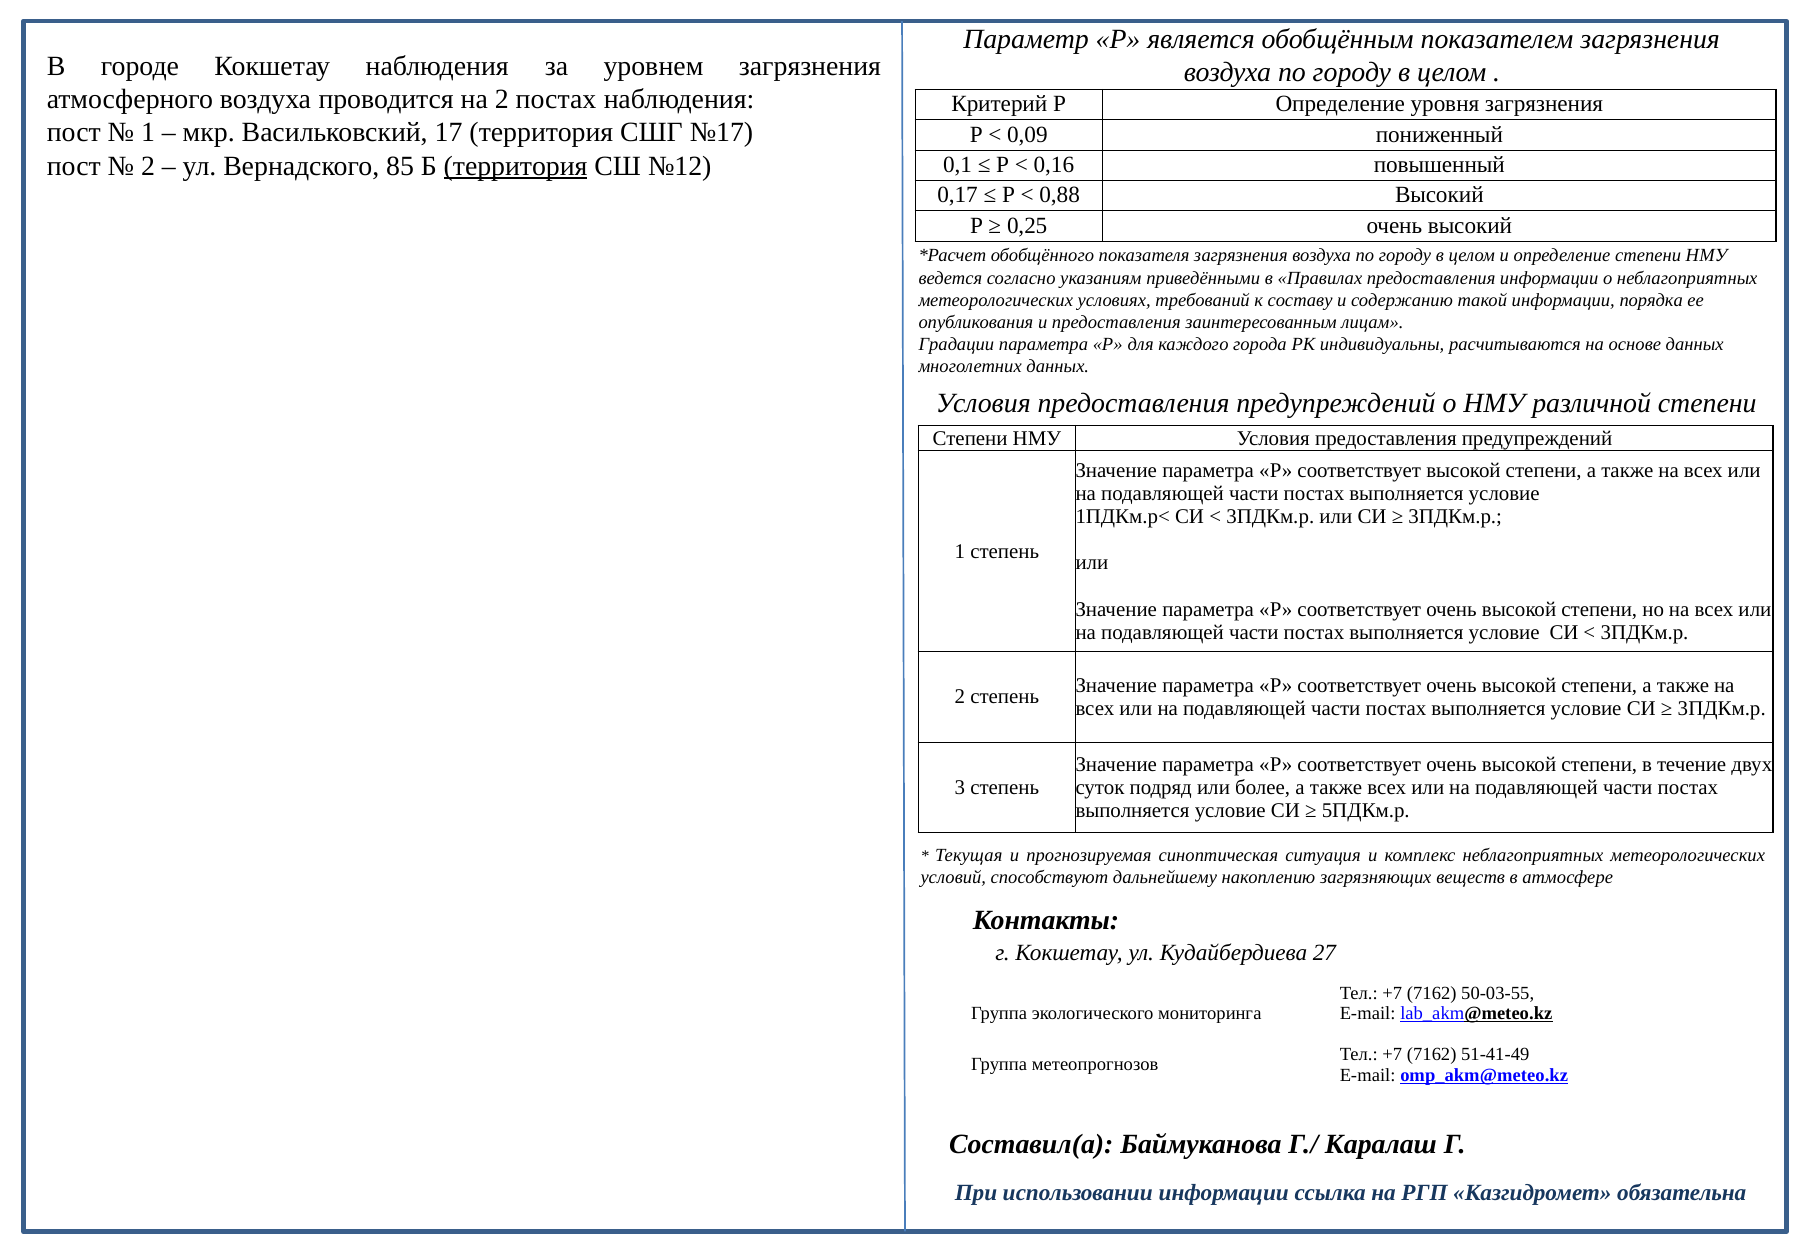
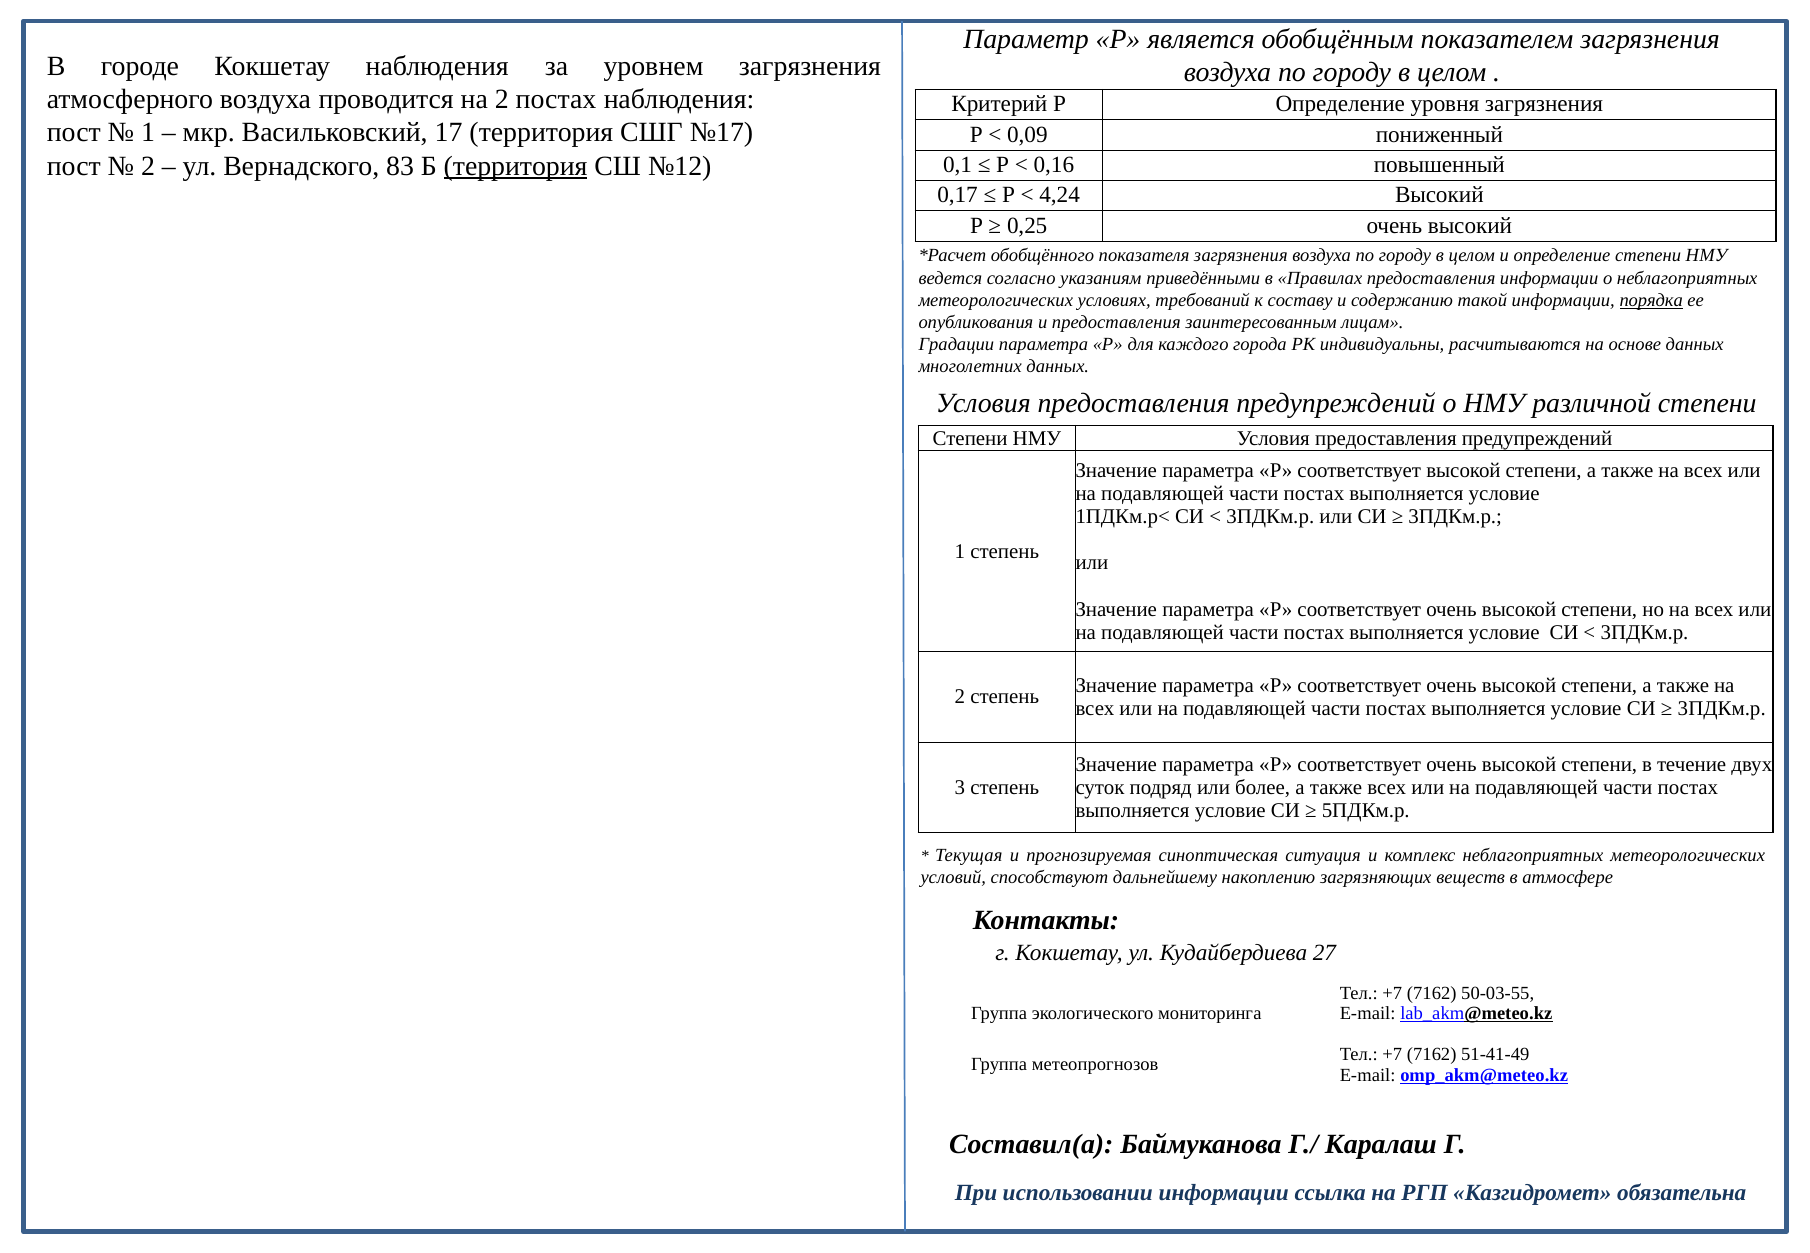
85: 85 -> 83 (400, 166)
0,88: 0,88 -> 4,24 (1060, 195)
порядка underline: none -> present (1651, 300)
